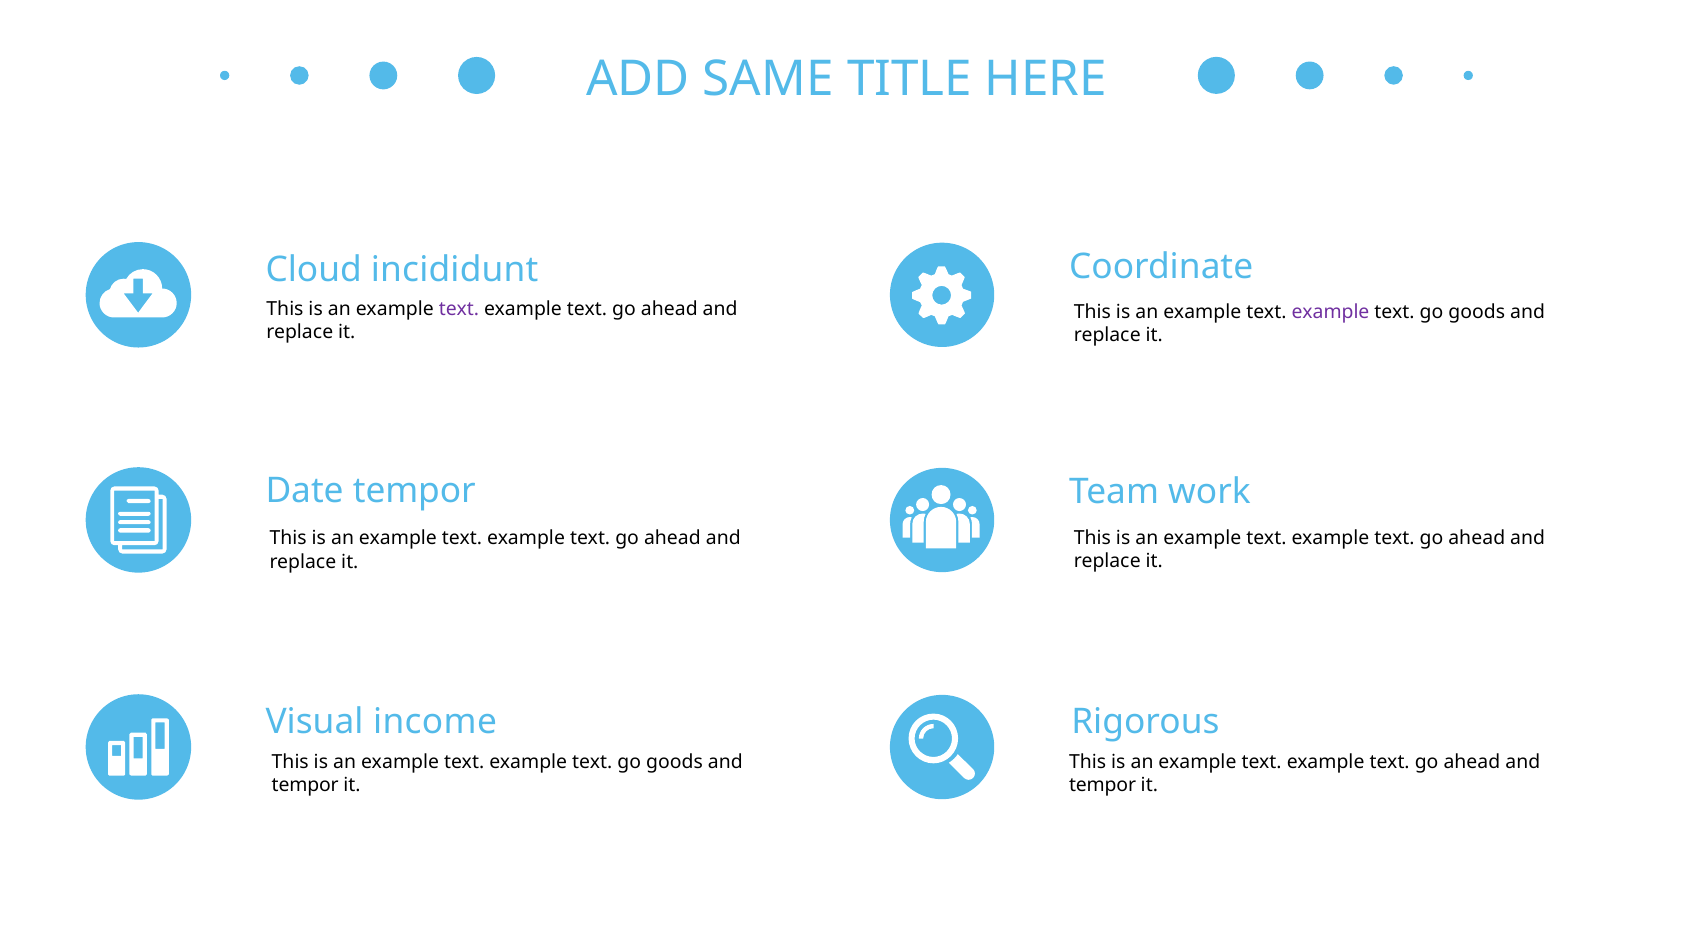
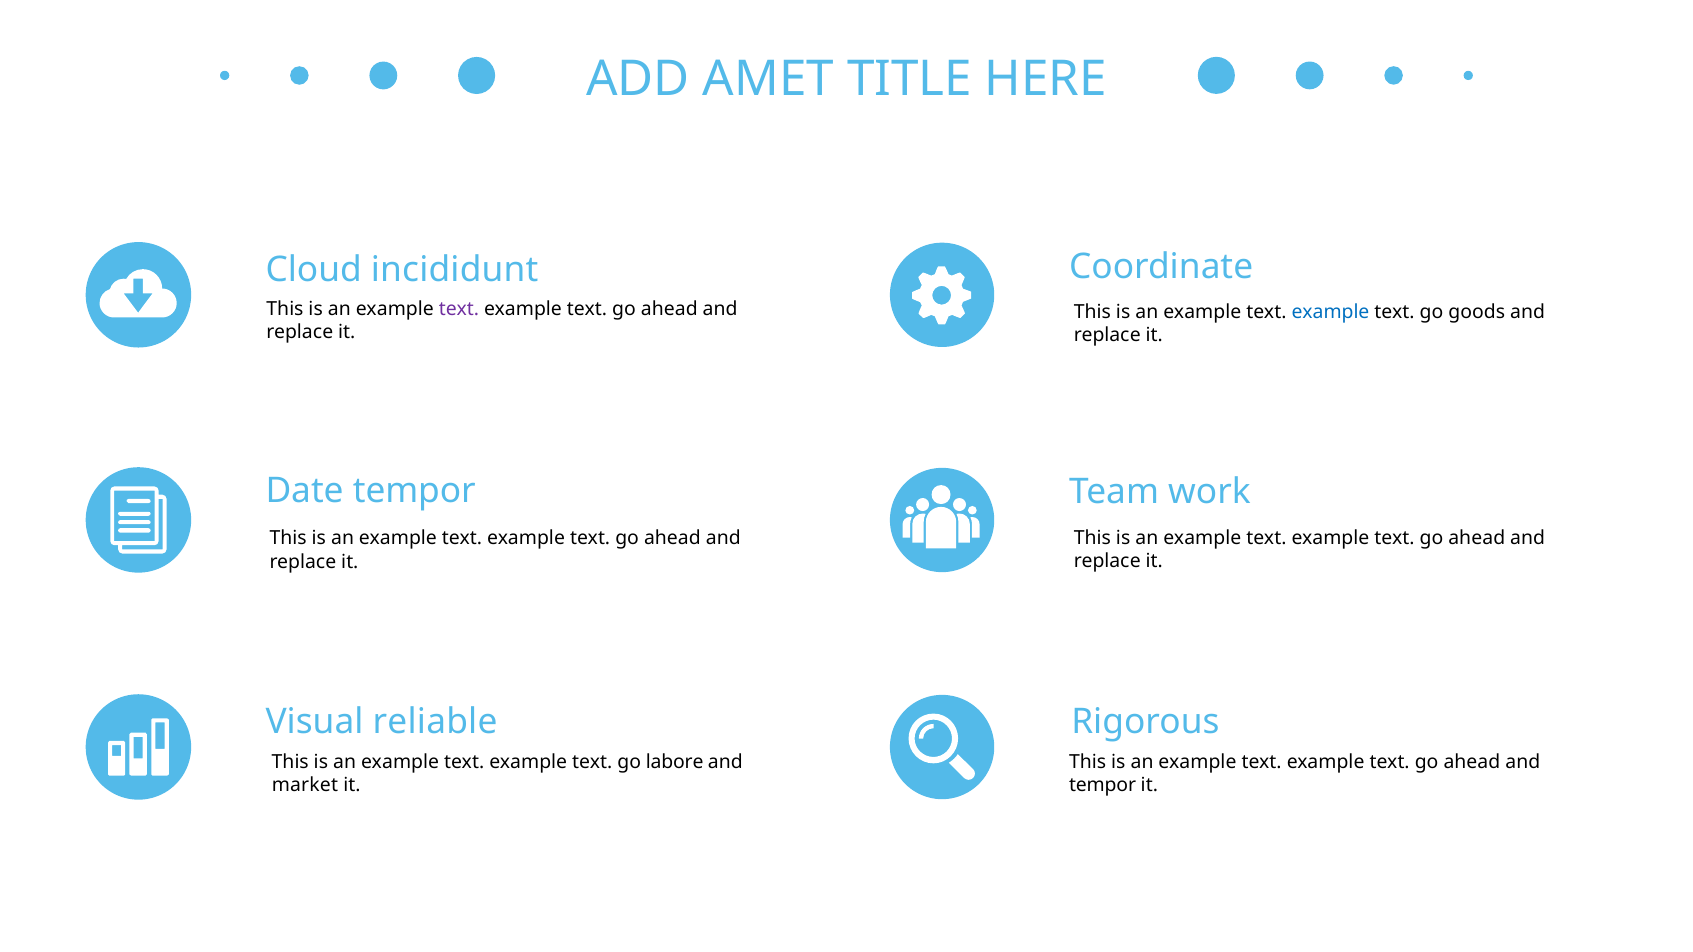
SAME: SAME -> AMET (768, 79)
example colour: purple -> blue (1331, 312)
income: income -> reliable (435, 722)
goods: goods -> labore (675, 762)
tempor: tempor -> market (305, 785)
